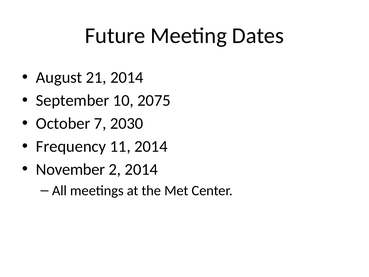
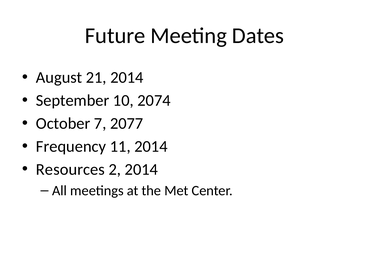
2075: 2075 -> 2074 (154, 100)
2030: 2030 -> 2077 (127, 123)
November: November -> Resources (70, 169)
